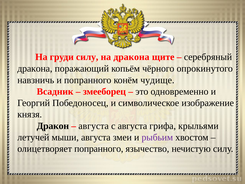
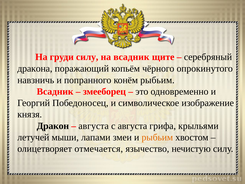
на дракона: дракона -> всадник (131, 57)
конём чудище: чудище -> рыбьим (157, 80)
мыши августа: августа -> лапами (96, 137)
рыбьим colour: purple -> orange (157, 137)
олицетворяет попранного: попранного -> отмечается (99, 149)
